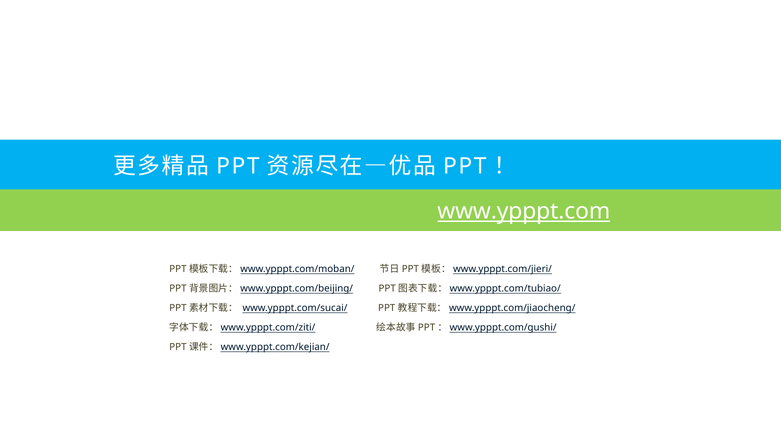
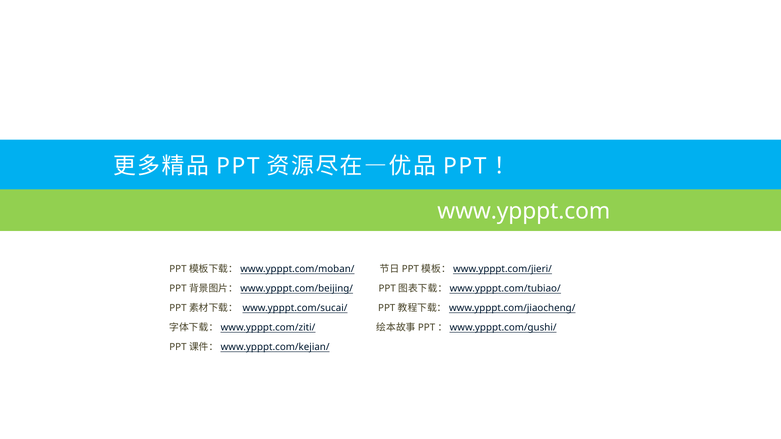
www.ypppt.com underline: present -> none (524, 212)
